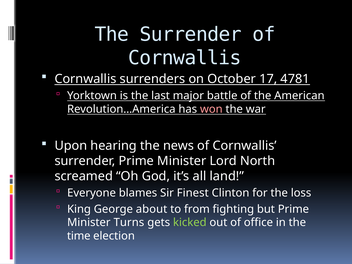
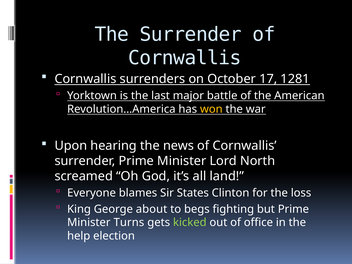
4781: 4781 -> 1281 (295, 79)
won colour: pink -> yellow (211, 109)
Finest: Finest -> States (193, 193)
from: from -> begs (197, 209)
time: time -> help (79, 236)
